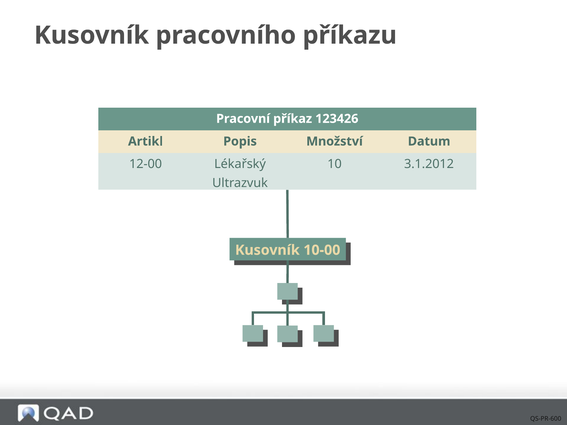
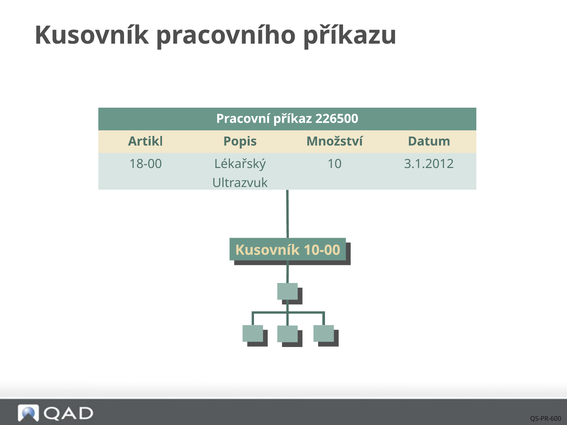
123426: 123426 -> 226500 (337, 119)
12-00: 12-00 -> 18-00 (146, 164)
